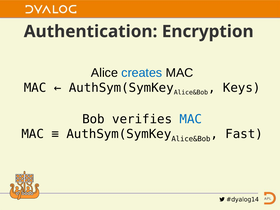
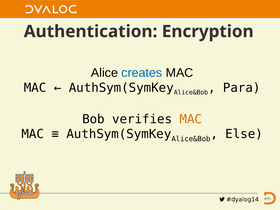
Keys: Keys -> Para (242, 88)
MAC colour: blue -> orange (191, 119)
Fast: Fast -> Else (244, 134)
